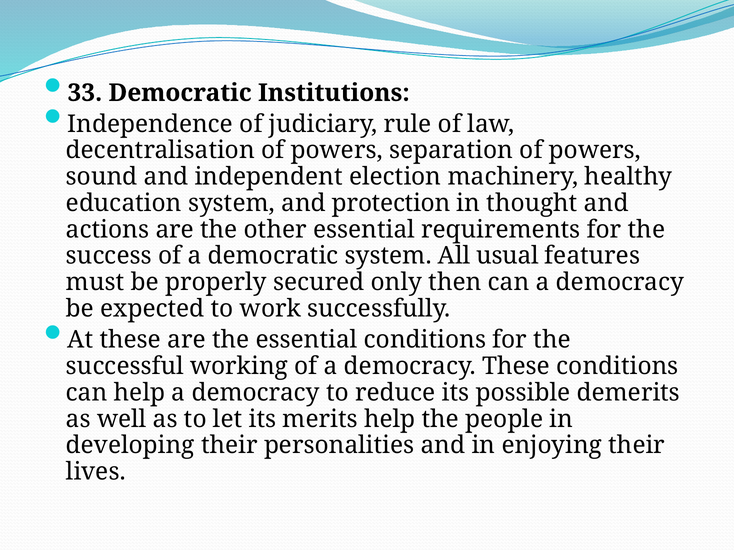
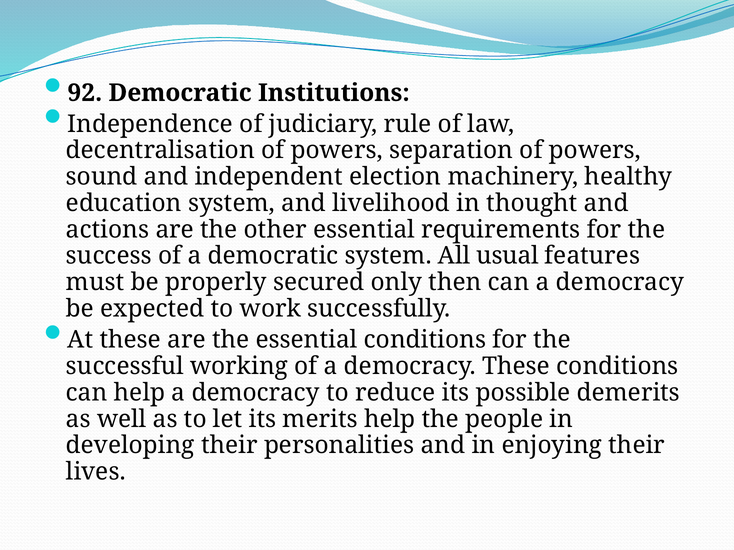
33: 33 -> 92 (85, 93)
protection: protection -> livelihood (391, 203)
